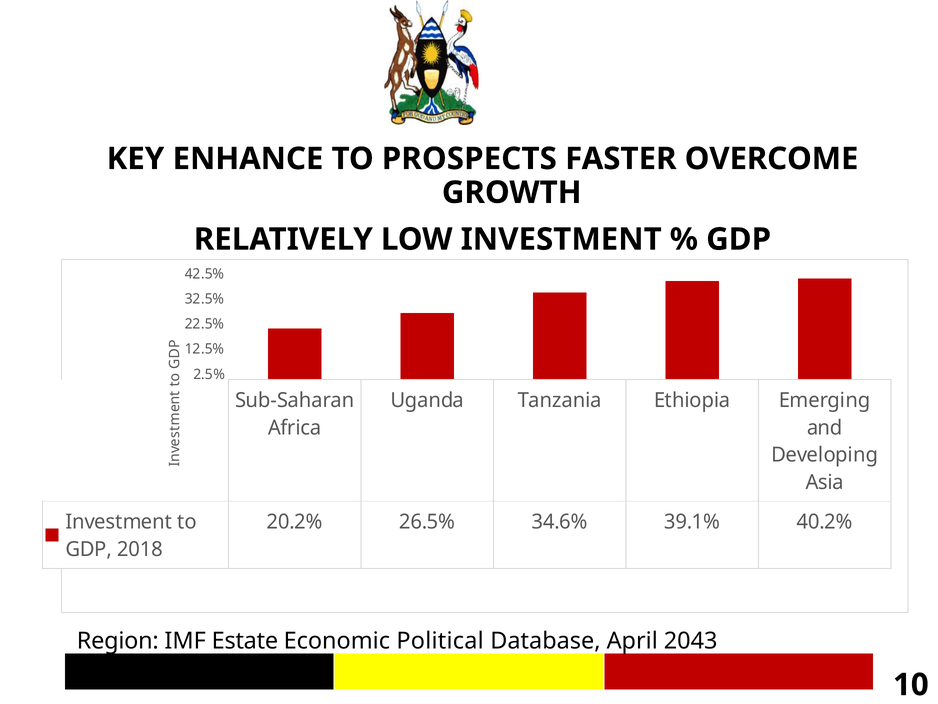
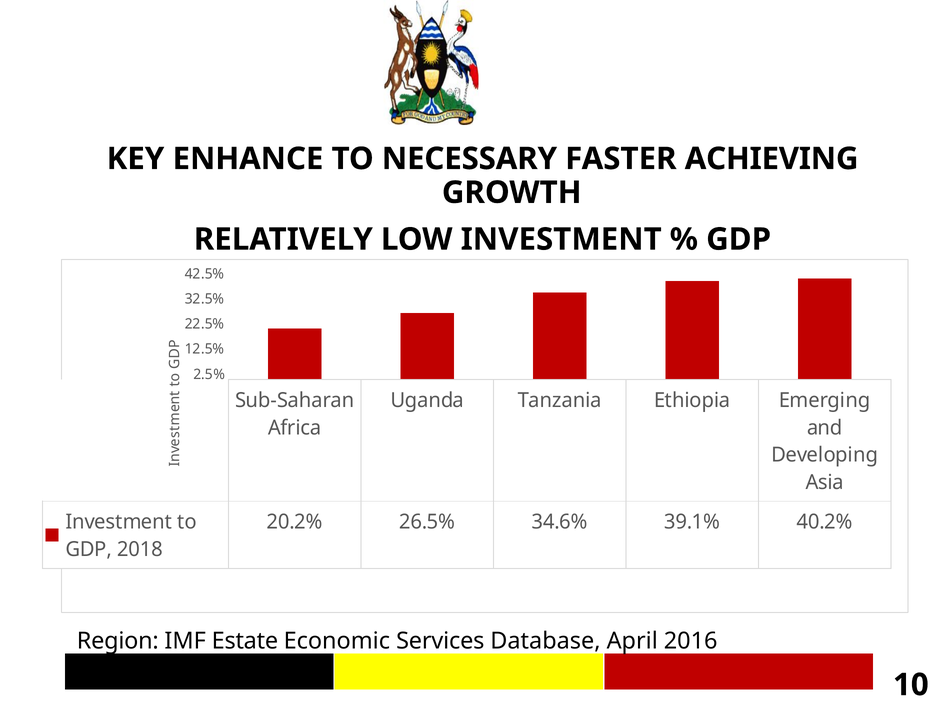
PROSPECTS: PROSPECTS -> NECESSARY (469, 159)
OVERCOME: OVERCOME -> ACHIEVING (772, 159)
Political: Political -> Services (440, 641)
2043: 2043 -> 2016 (691, 641)
